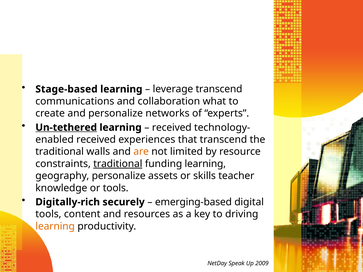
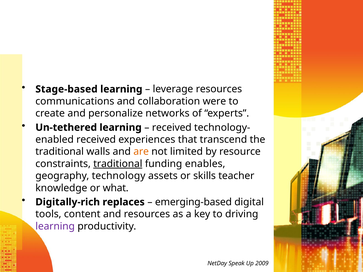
leverage transcend: transcend -> resources (219, 89)
what: what -> were (214, 101)
Un-tethered underline: present -> none (66, 128)
funding learning: learning -> enables (205, 164)
geography personalize: personalize -> technology (119, 176)
or tools: tools -> what (116, 188)
securely: securely -> replaces (124, 202)
learning colour: orange -> purple (55, 226)
